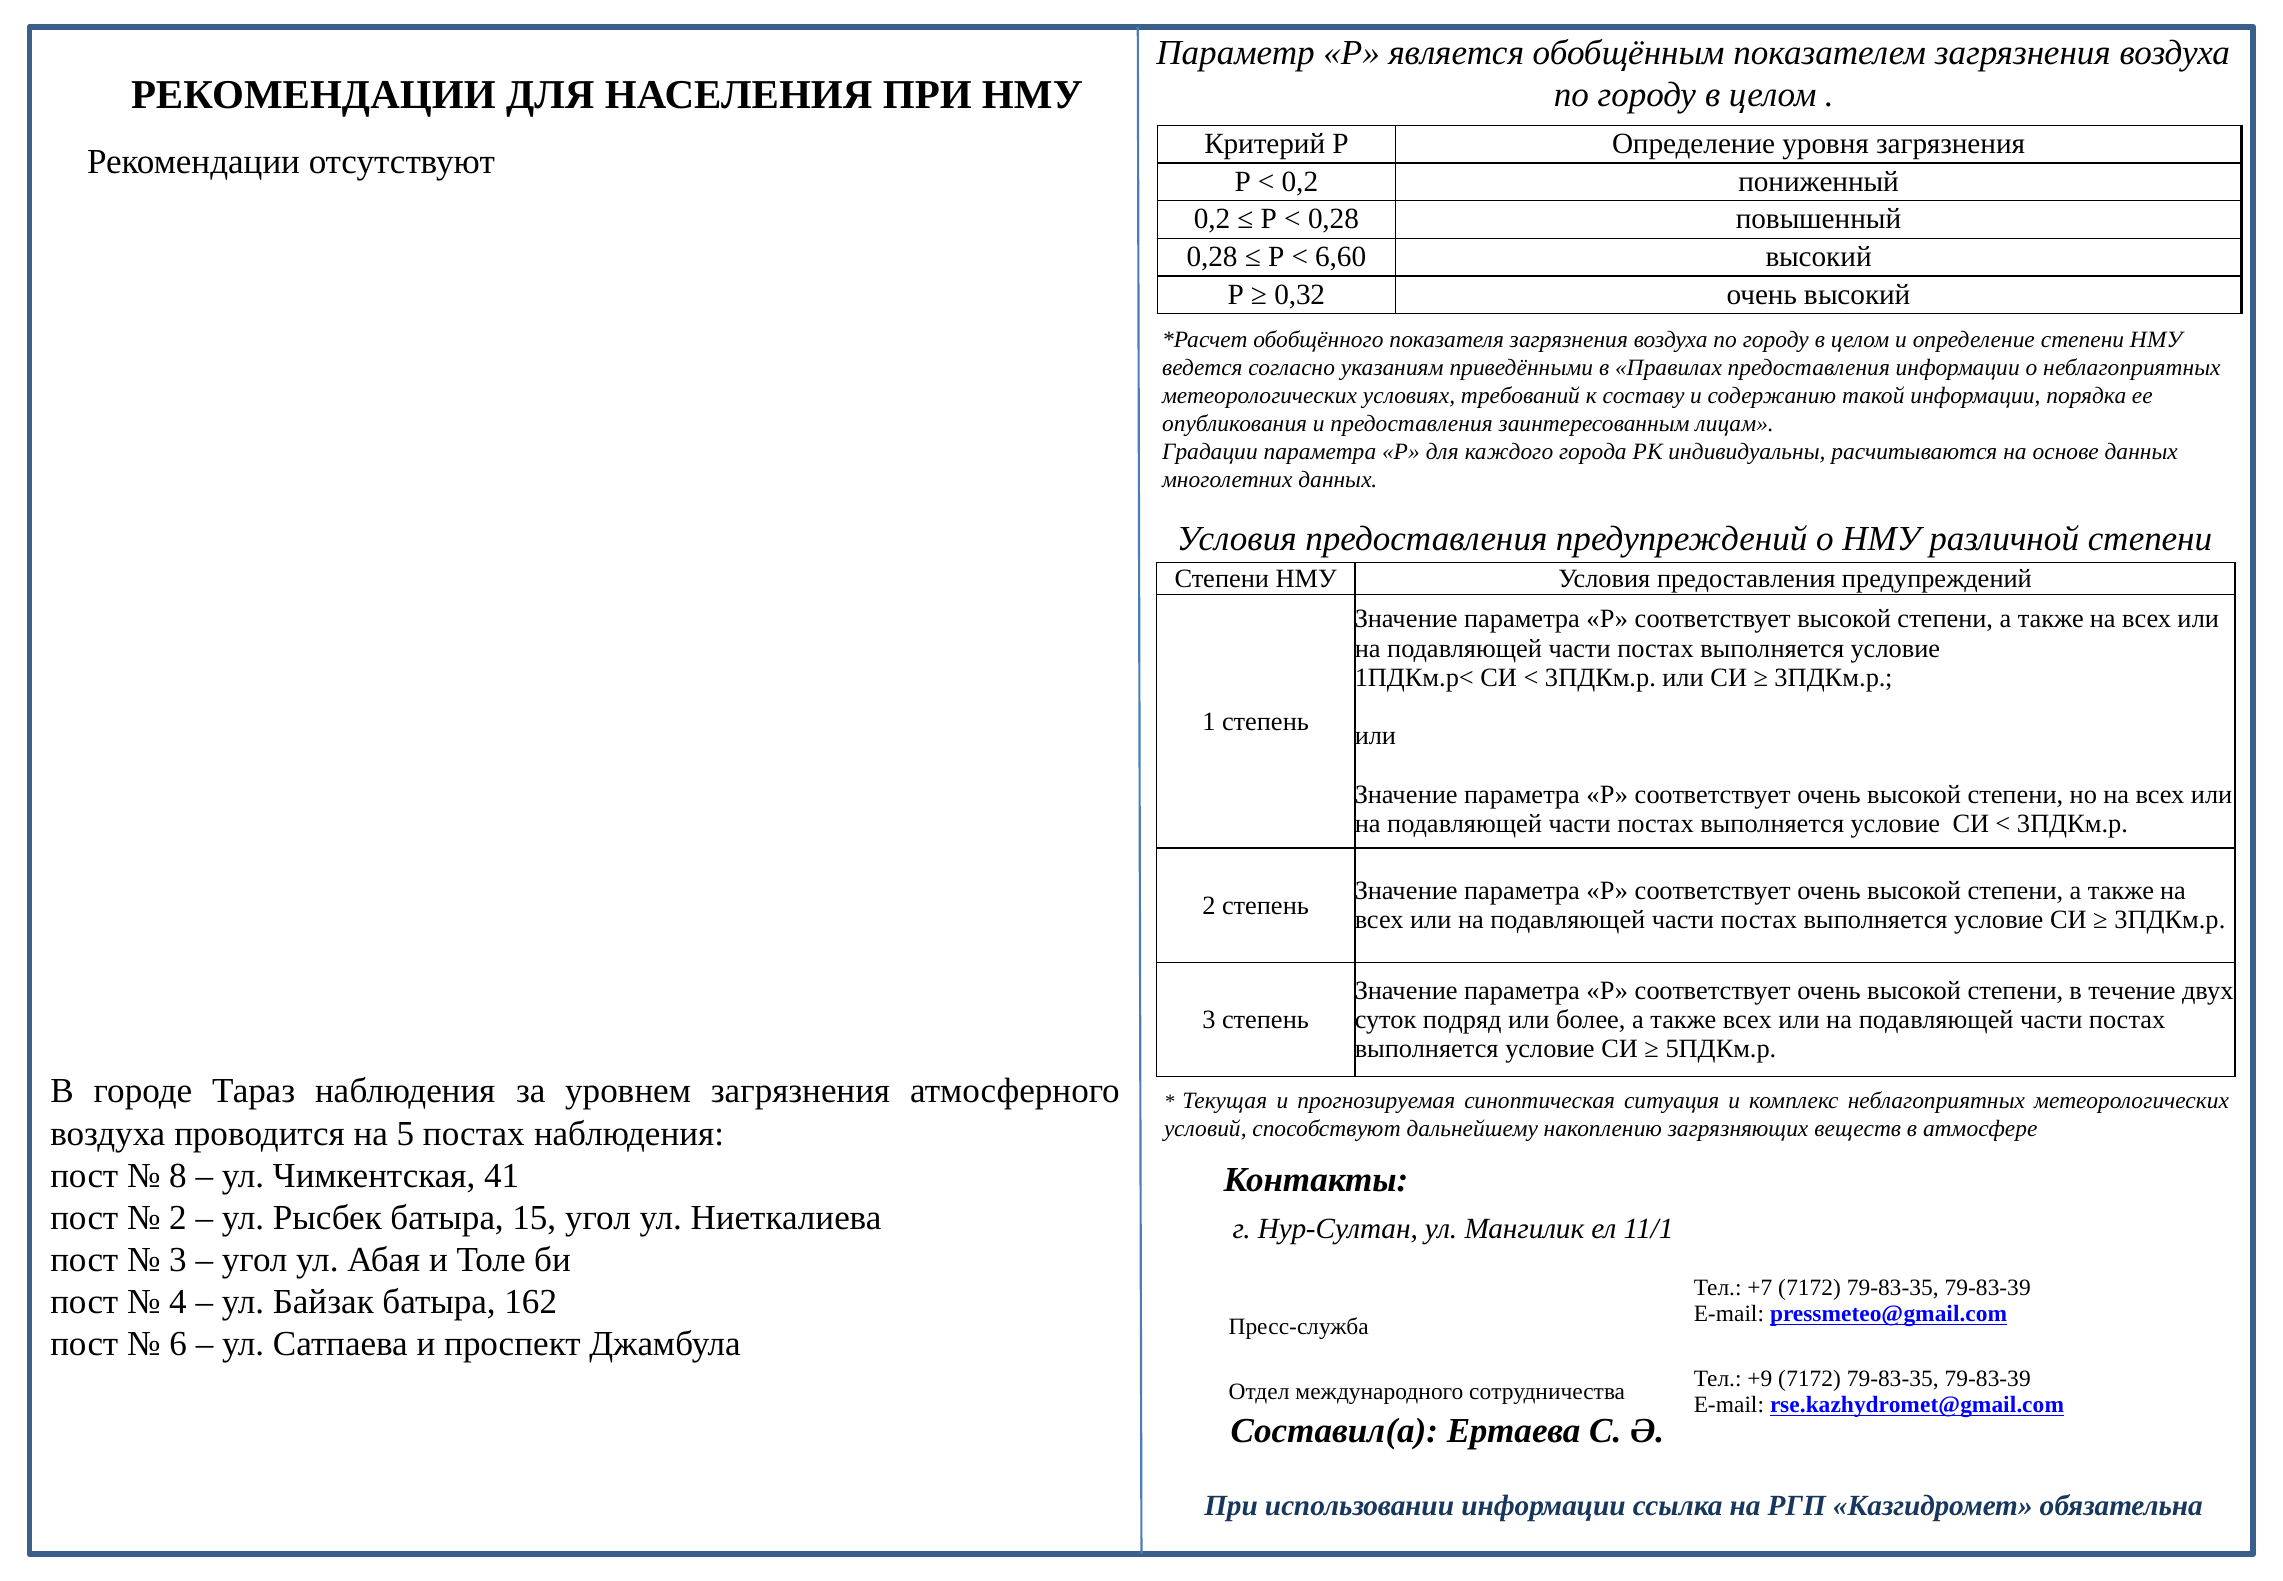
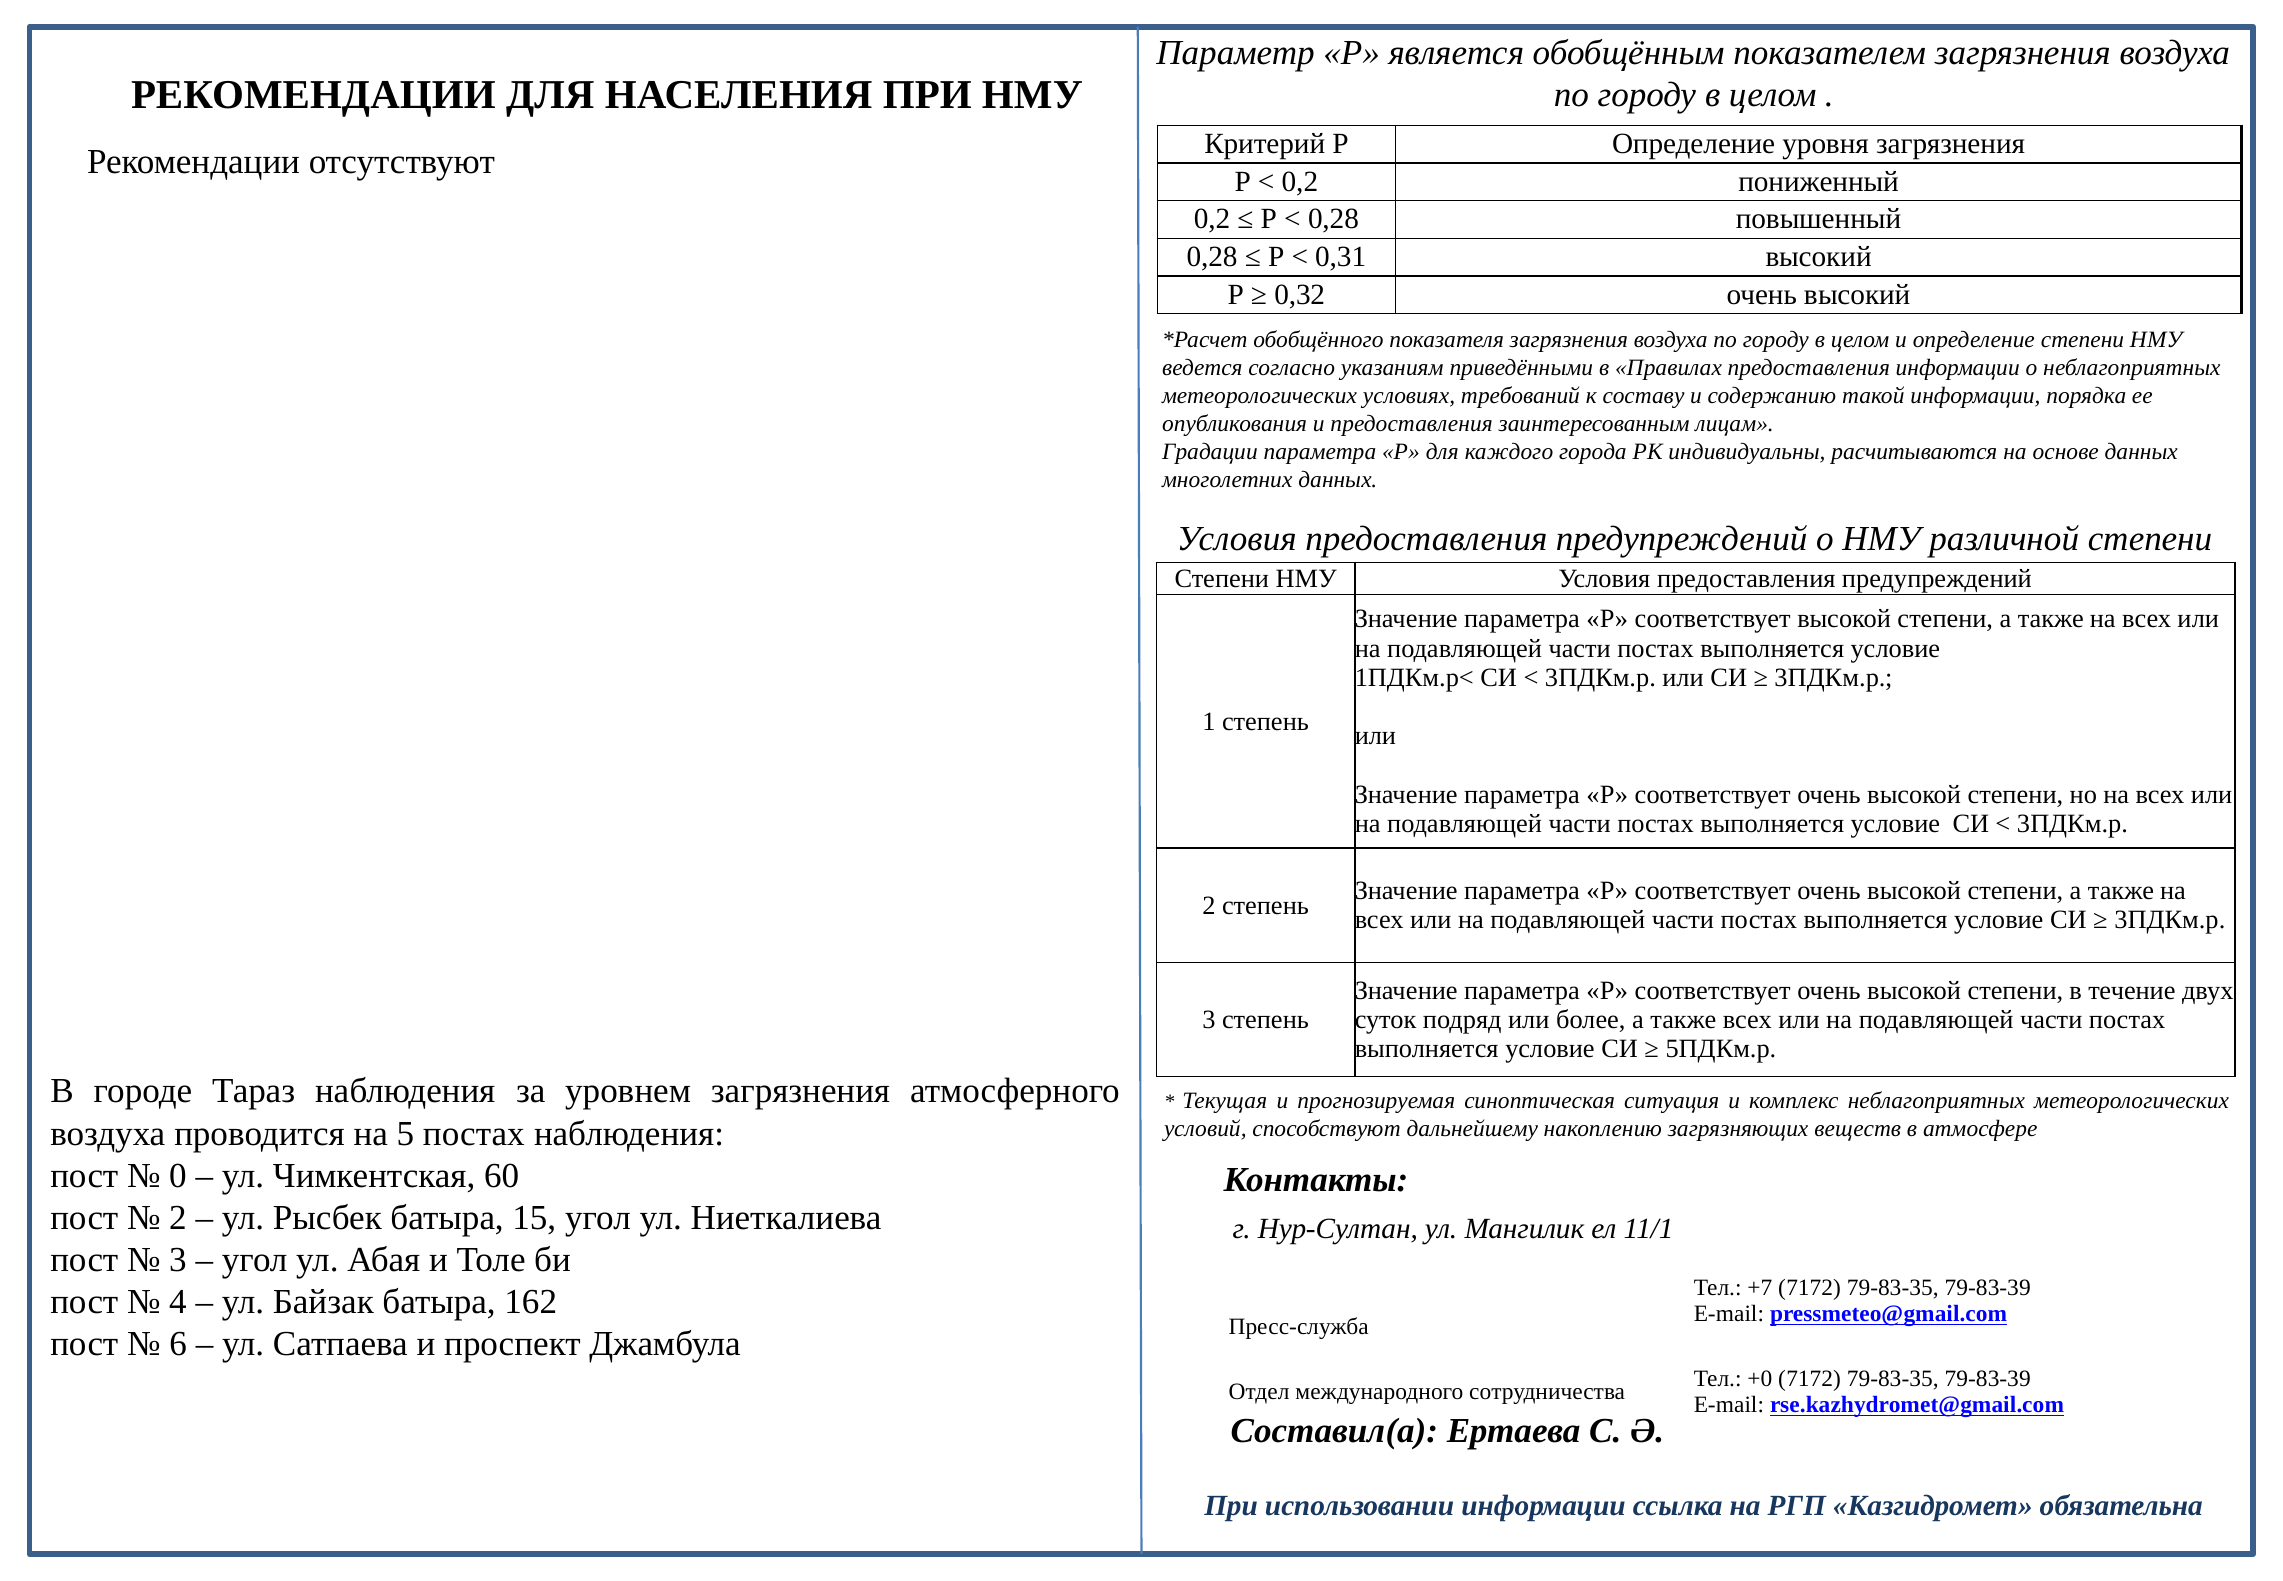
6,60: 6,60 -> 0,31 (1341, 257)
8: 8 -> 0 (178, 1175)
41: 41 -> 60 (502, 1175)
+9: +9 -> +0 (1760, 1379)
